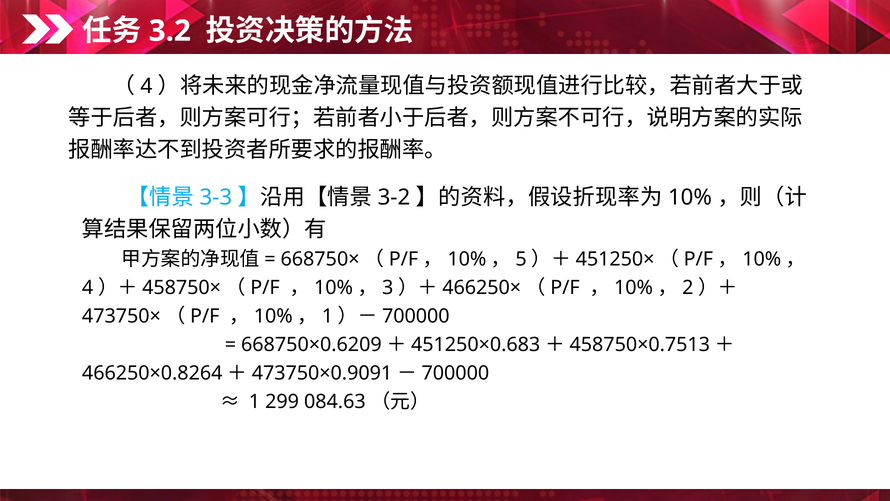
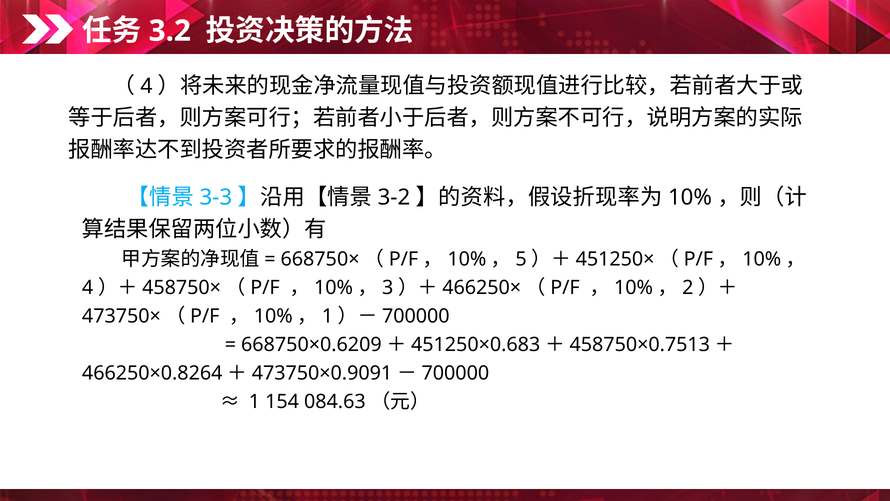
299: 299 -> 154 (282, 401)
